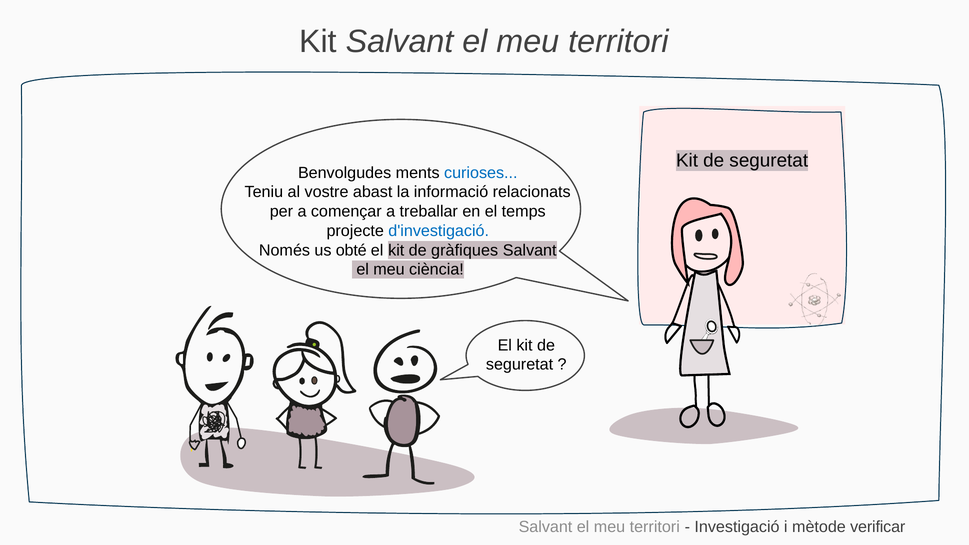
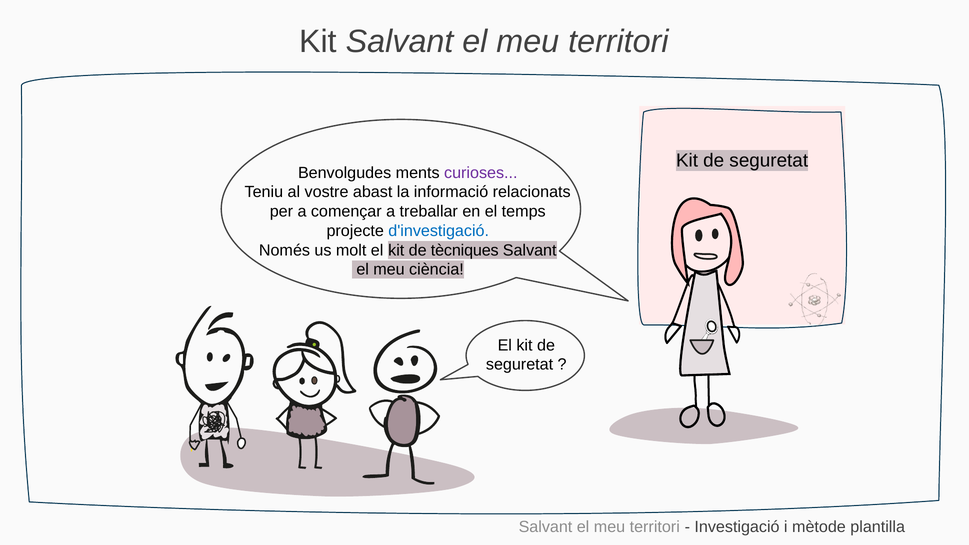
curioses colour: blue -> purple (481, 173)
obté: obté -> molt (351, 250)
gràfiques: gràfiques -> tècniques (465, 250)
verificar: verificar -> plantilla (878, 527)
